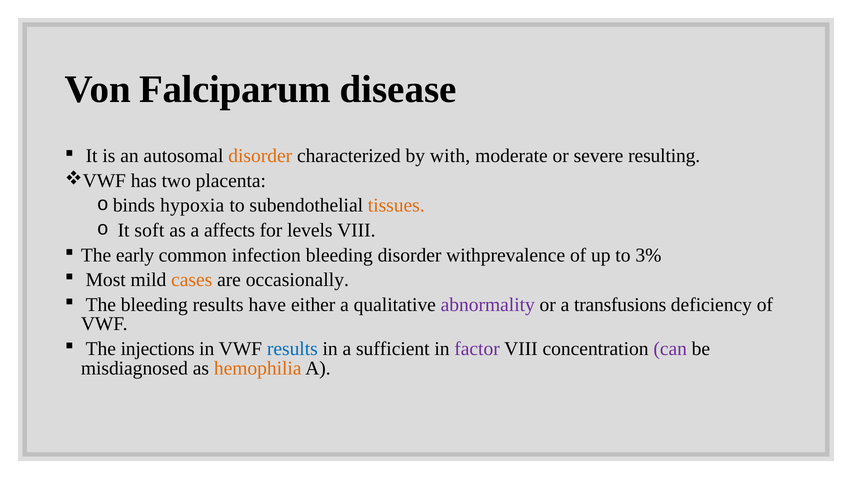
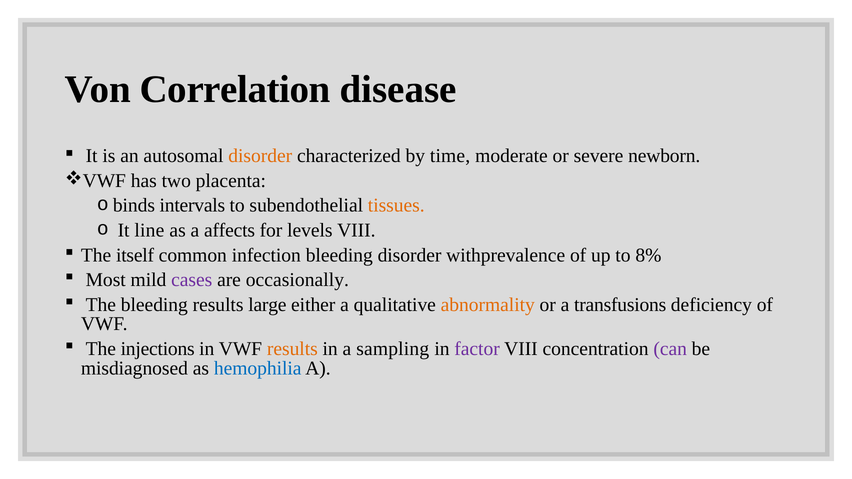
Falciparum: Falciparum -> Correlation (235, 89)
with: with -> time (450, 156)
resulting: resulting -> newborn (664, 156)
hypoxia: hypoxia -> intervals (192, 206)
soft: soft -> line (149, 230)
early: early -> itself (135, 255)
3%: 3% -> 8% (648, 255)
cases colour: orange -> purple (192, 280)
have: have -> large (267, 305)
abnormality colour: purple -> orange (488, 305)
results colour: blue -> orange (292, 349)
sufficient: sufficient -> sampling (393, 349)
hemophilia colour: orange -> blue (258, 368)
